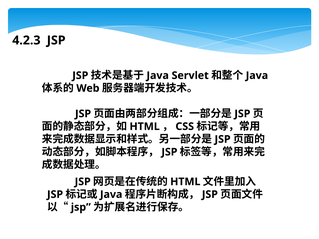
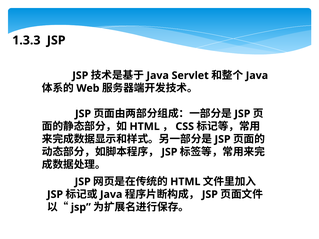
4.2.3: 4.2.3 -> 1.3.3 (26, 40)
